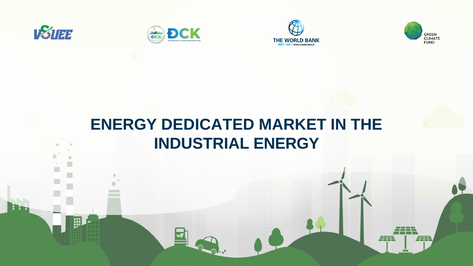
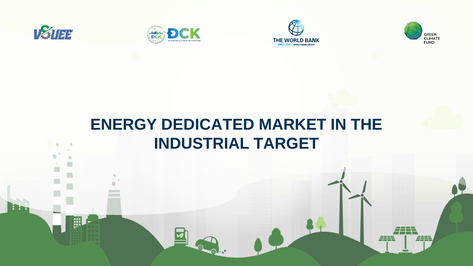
INDUSTRIAL ENERGY: ENERGY -> TARGET (286, 144)
